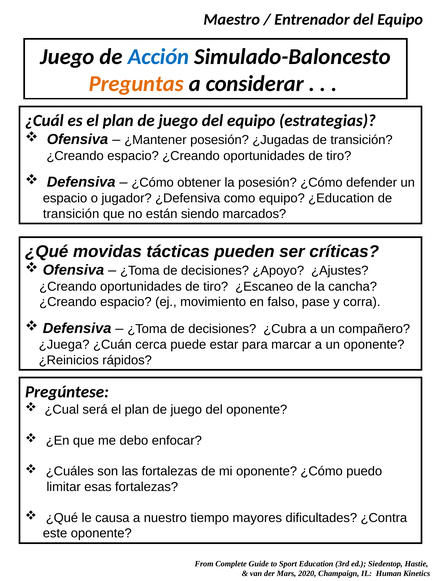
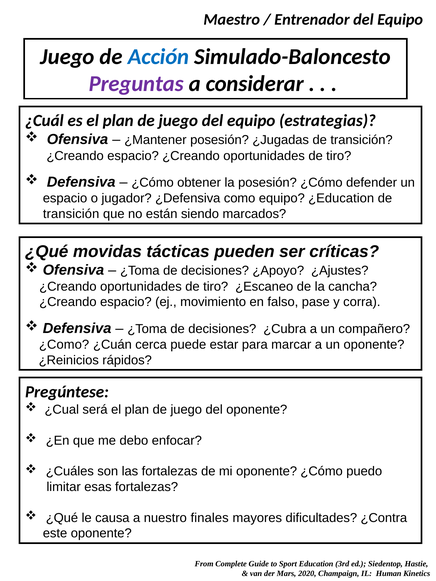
Preguntas colour: orange -> purple (136, 84)
¿Juega: ¿Juega -> ¿Como (64, 345)
tiempo: tiempo -> finales (210, 518)
